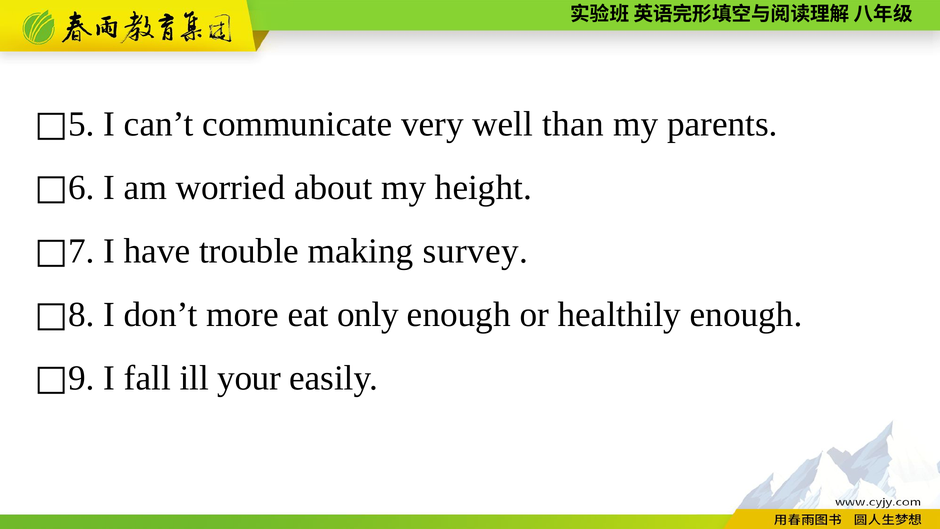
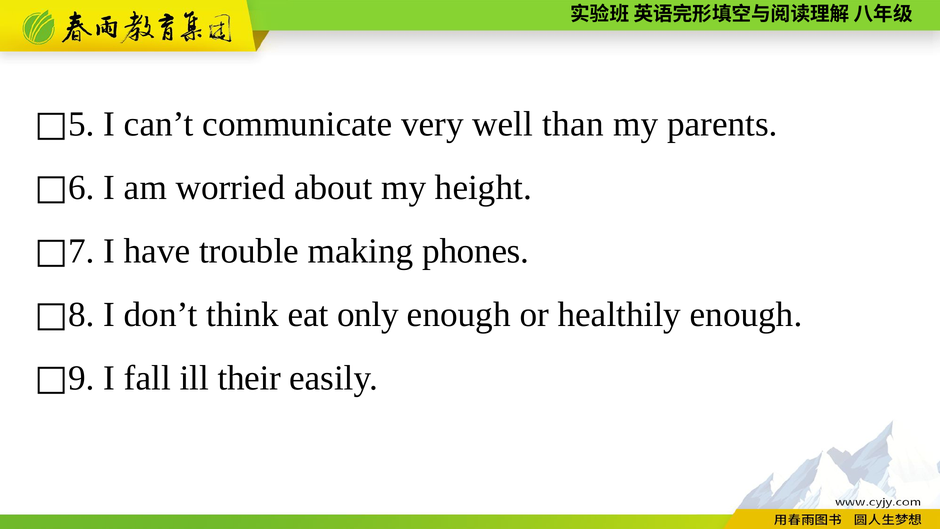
survey: survey -> phones (476, 251)
more: more -> think (243, 314)
your: your -> their (249, 378)
